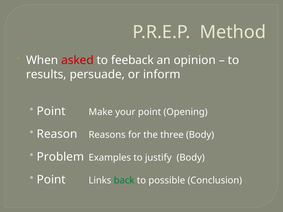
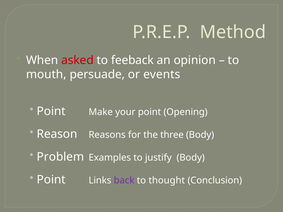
results: results -> mouth (46, 74)
inform: inform -> events (162, 74)
back colour: green -> purple (124, 181)
possible: possible -> thought (167, 181)
